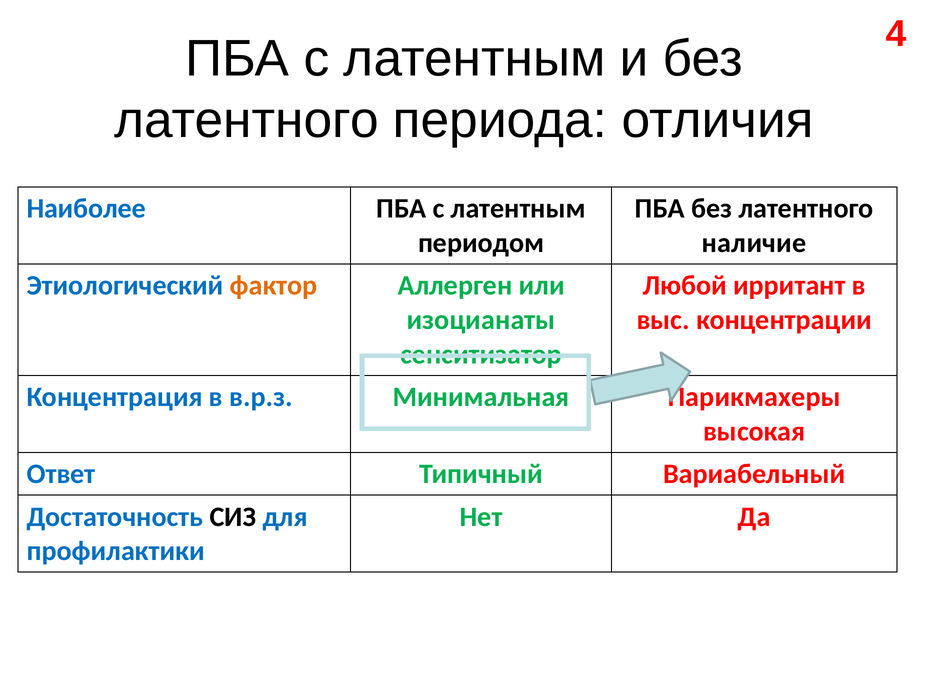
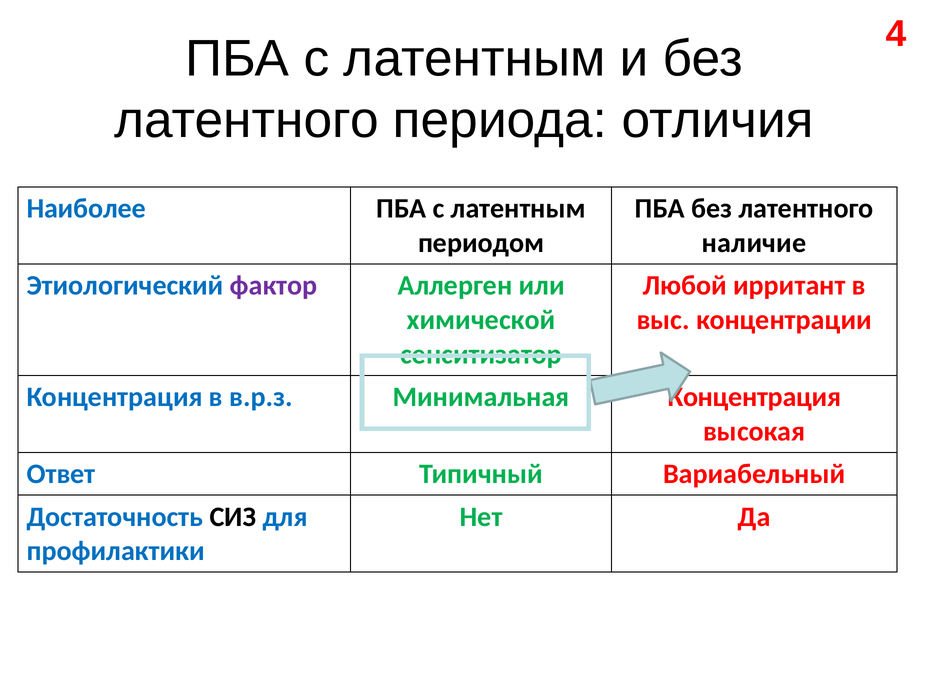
фактор colour: orange -> purple (274, 286)
изоцианаты: изоцианаты -> химической (481, 320)
Минимальная Парикмахеры: Парикмахеры -> Концентрация (754, 397)
